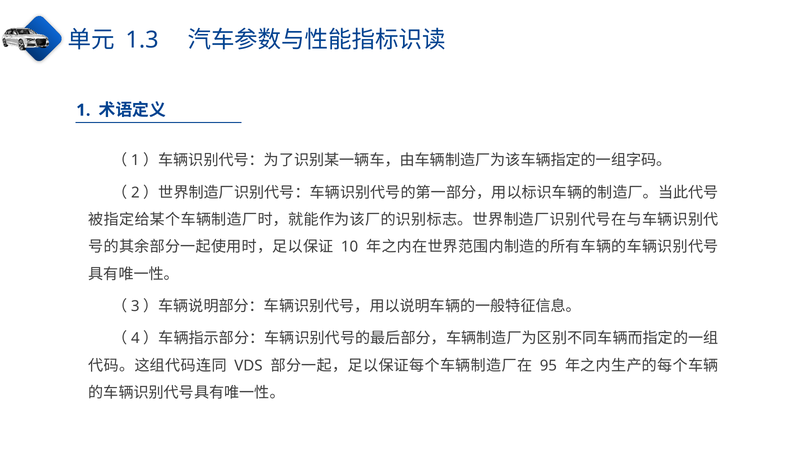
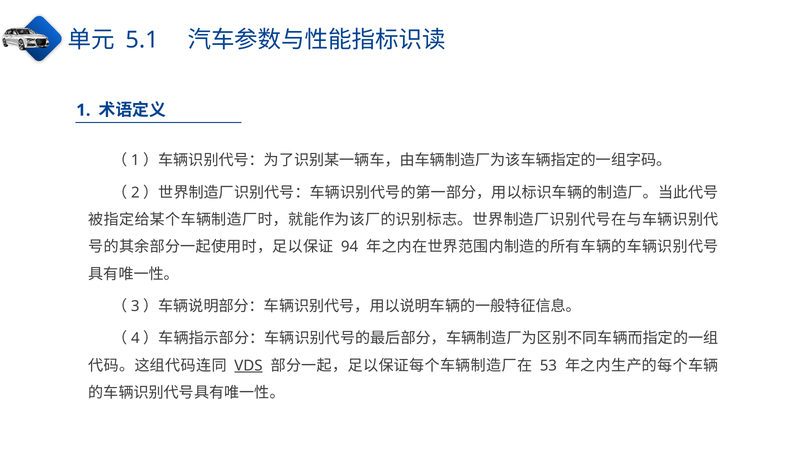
1.3: 1.3 -> 5.1 (142, 40)
10: 10 -> 94 (350, 247)
VDS underline: none -> present (248, 366)
95: 95 -> 53 (548, 366)
